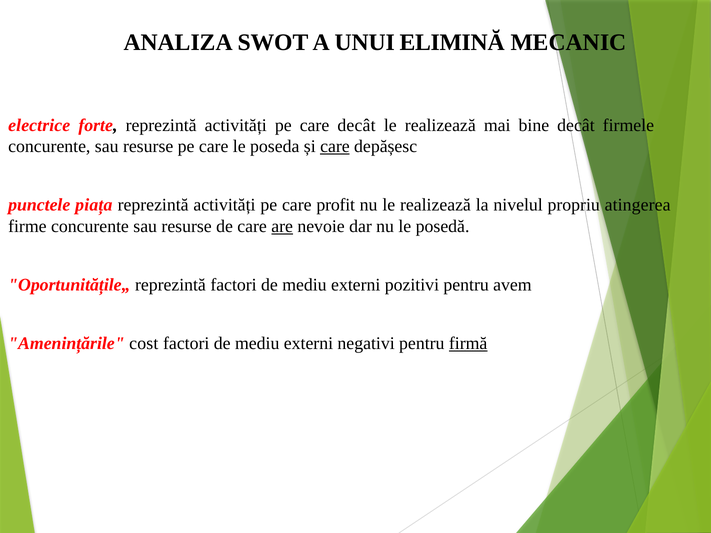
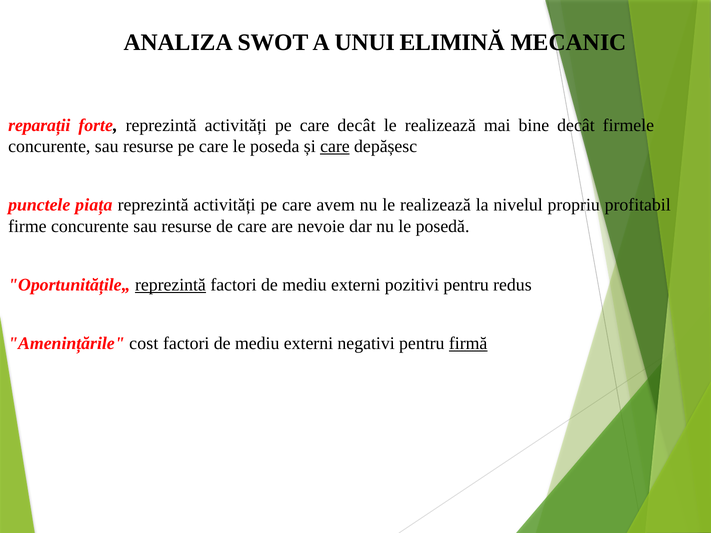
electrice: electrice -> reparații (39, 125)
profit: profit -> avem (336, 205)
atingerea: atingerea -> profitabil (638, 205)
are underline: present -> none (282, 227)
reprezintă underline: none -> present (170, 285)
avem: avem -> redus (512, 285)
